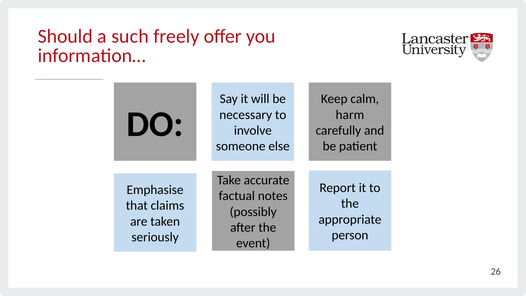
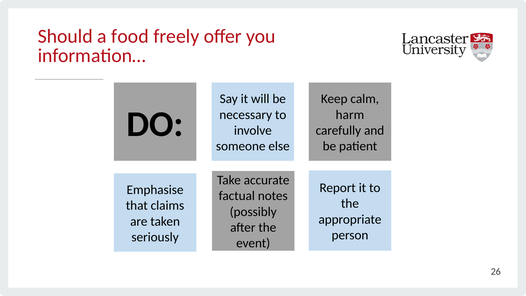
such: such -> food (130, 36)
